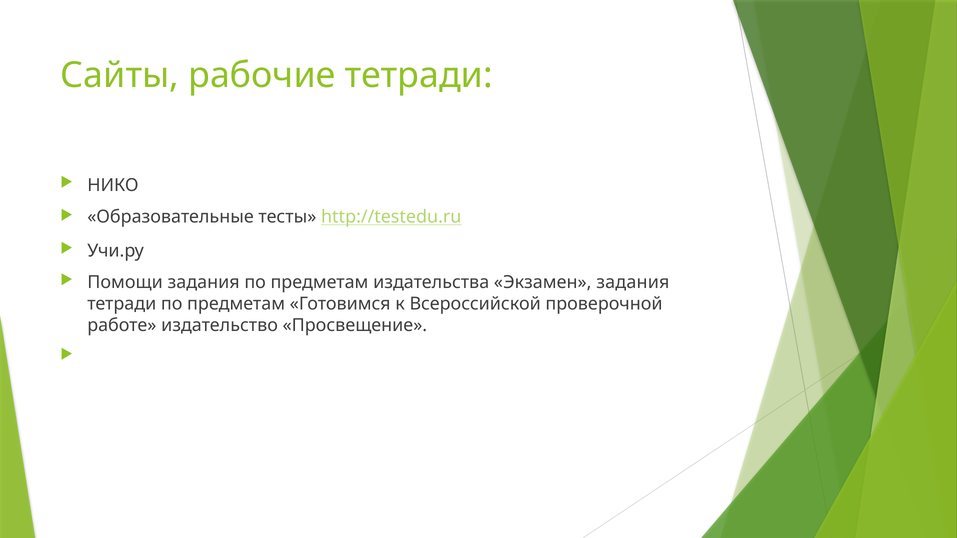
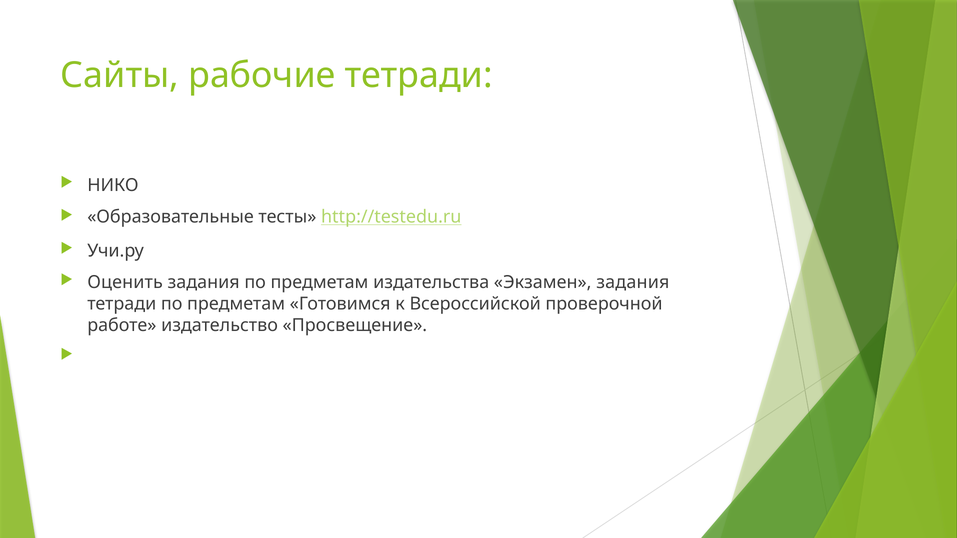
Помощи: Помощи -> Оценить (125, 283)
